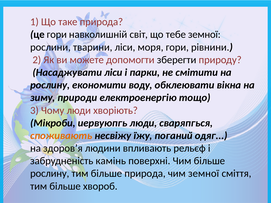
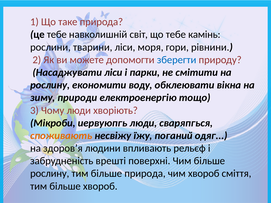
це гори: гори -> тебе (57, 35)
тебе земної: земної -> камінь (204, 35)
зберегти colour: black -> blue (177, 60)
камінь: камінь -> врешті (111, 161)
чим земної: земної -> хвороб (204, 174)
